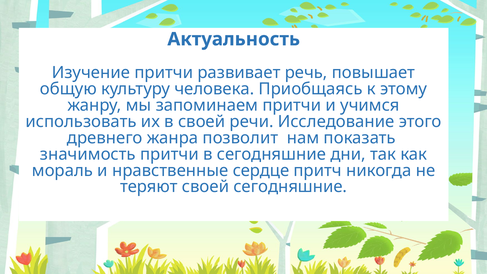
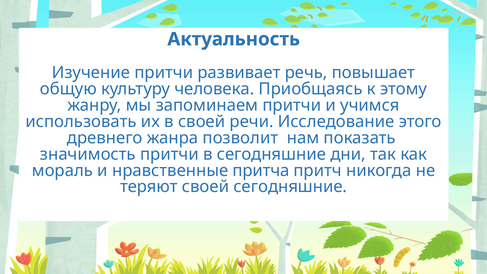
сердце: сердце -> притча (261, 170)
